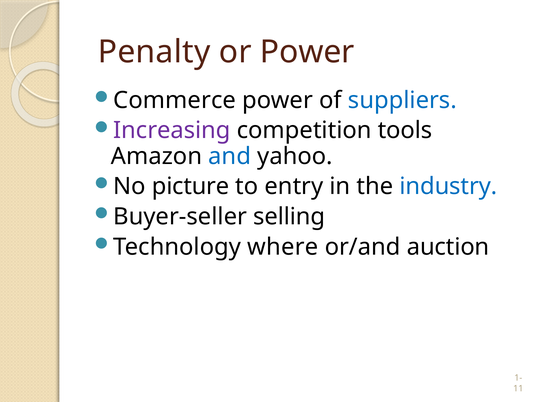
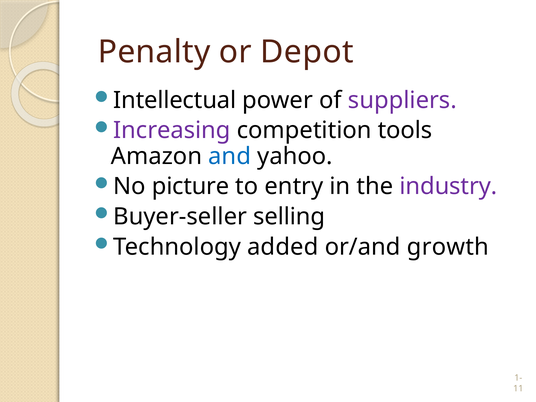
or Power: Power -> Depot (307, 52)
Commerce: Commerce -> Intellectual (175, 100)
suppliers colour: blue -> purple (402, 100)
industry colour: blue -> purple (448, 186)
where: where -> added (283, 247)
auction: auction -> growth (448, 247)
